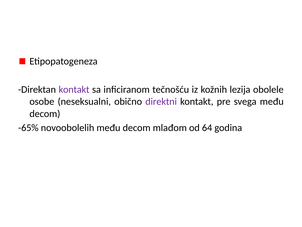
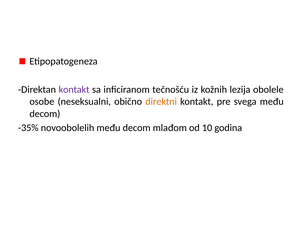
direktni colour: purple -> orange (161, 101)
-65%: -65% -> -35% (28, 128)
64: 64 -> 10 (207, 128)
